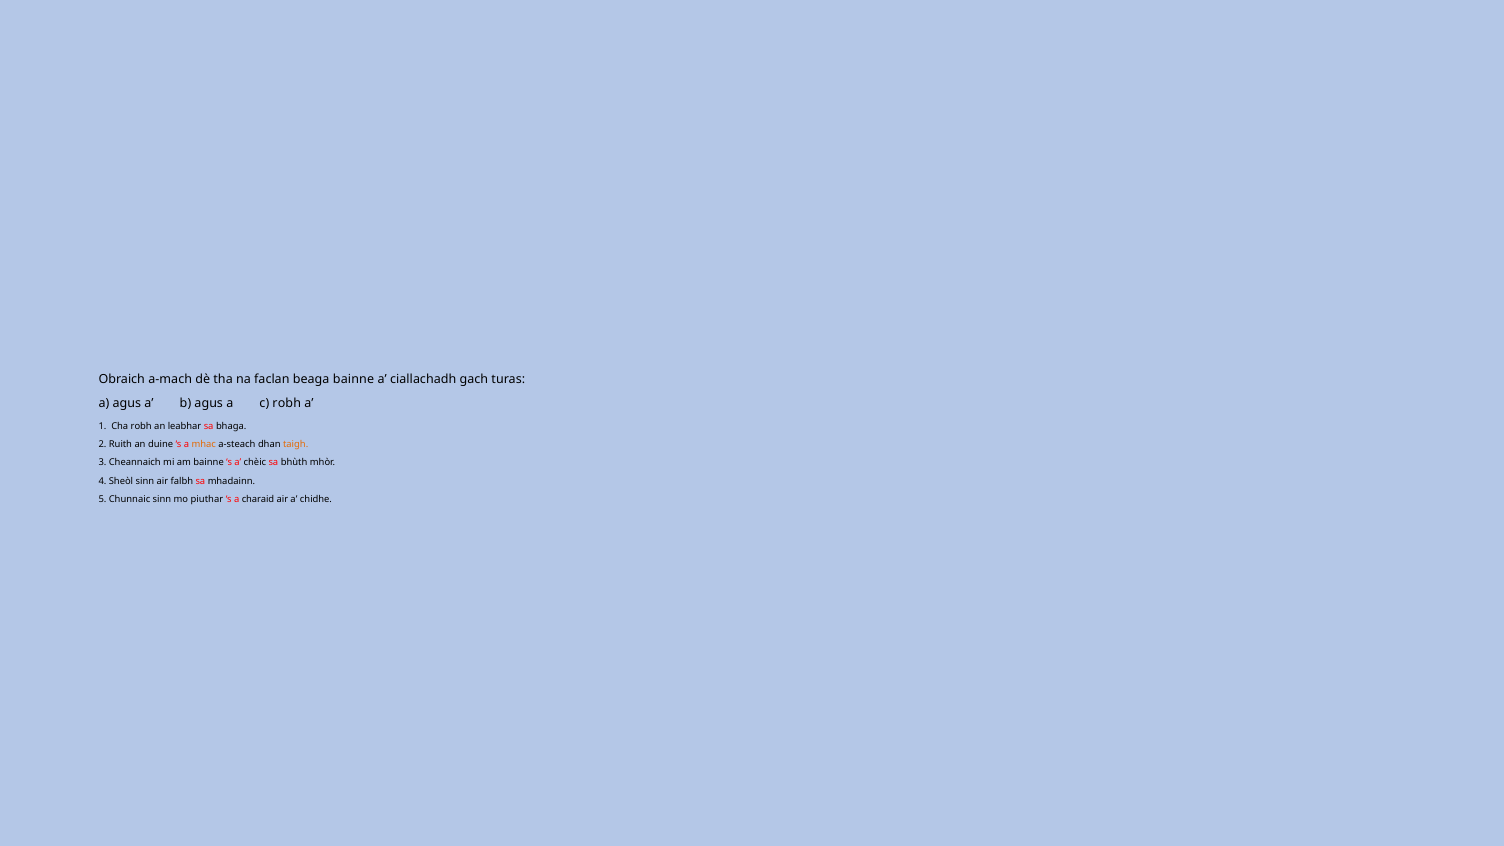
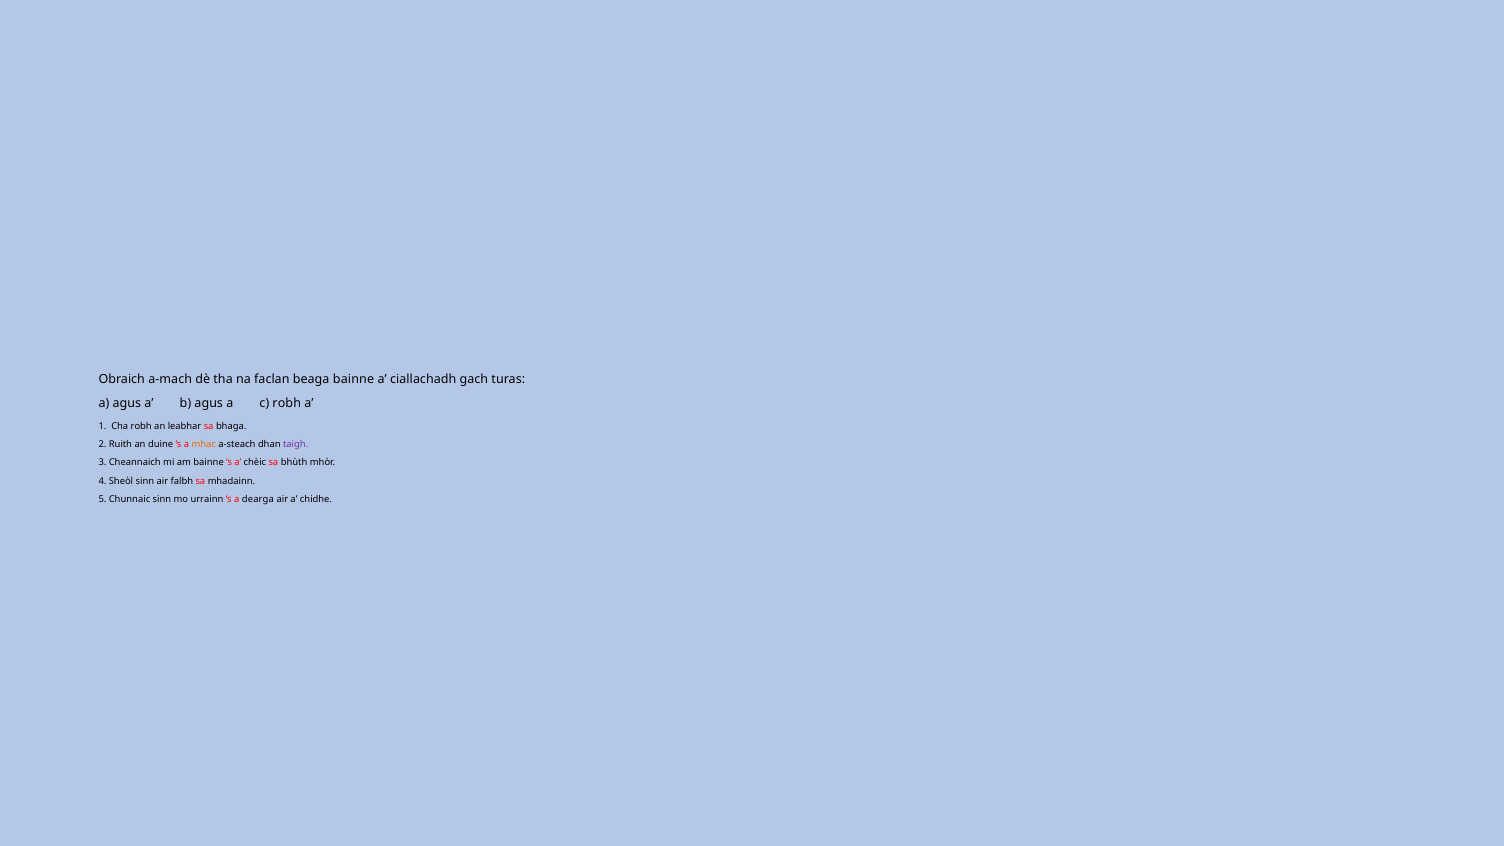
taigh colour: orange -> purple (296, 444)
piuthar: piuthar -> urrainn (207, 499)
charaid: charaid -> dearga (258, 499)
